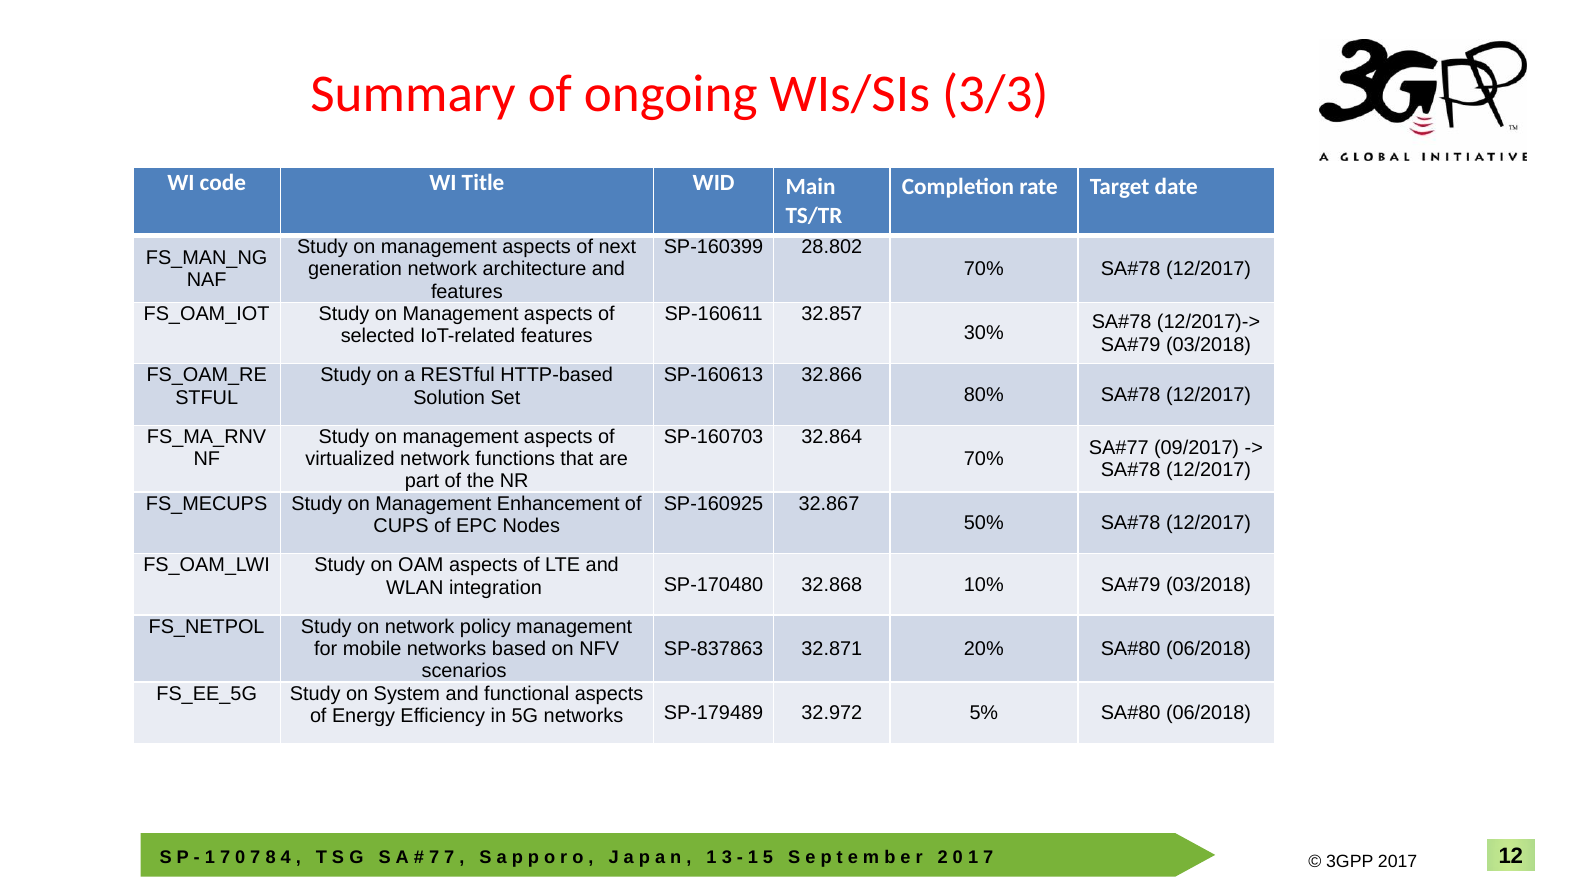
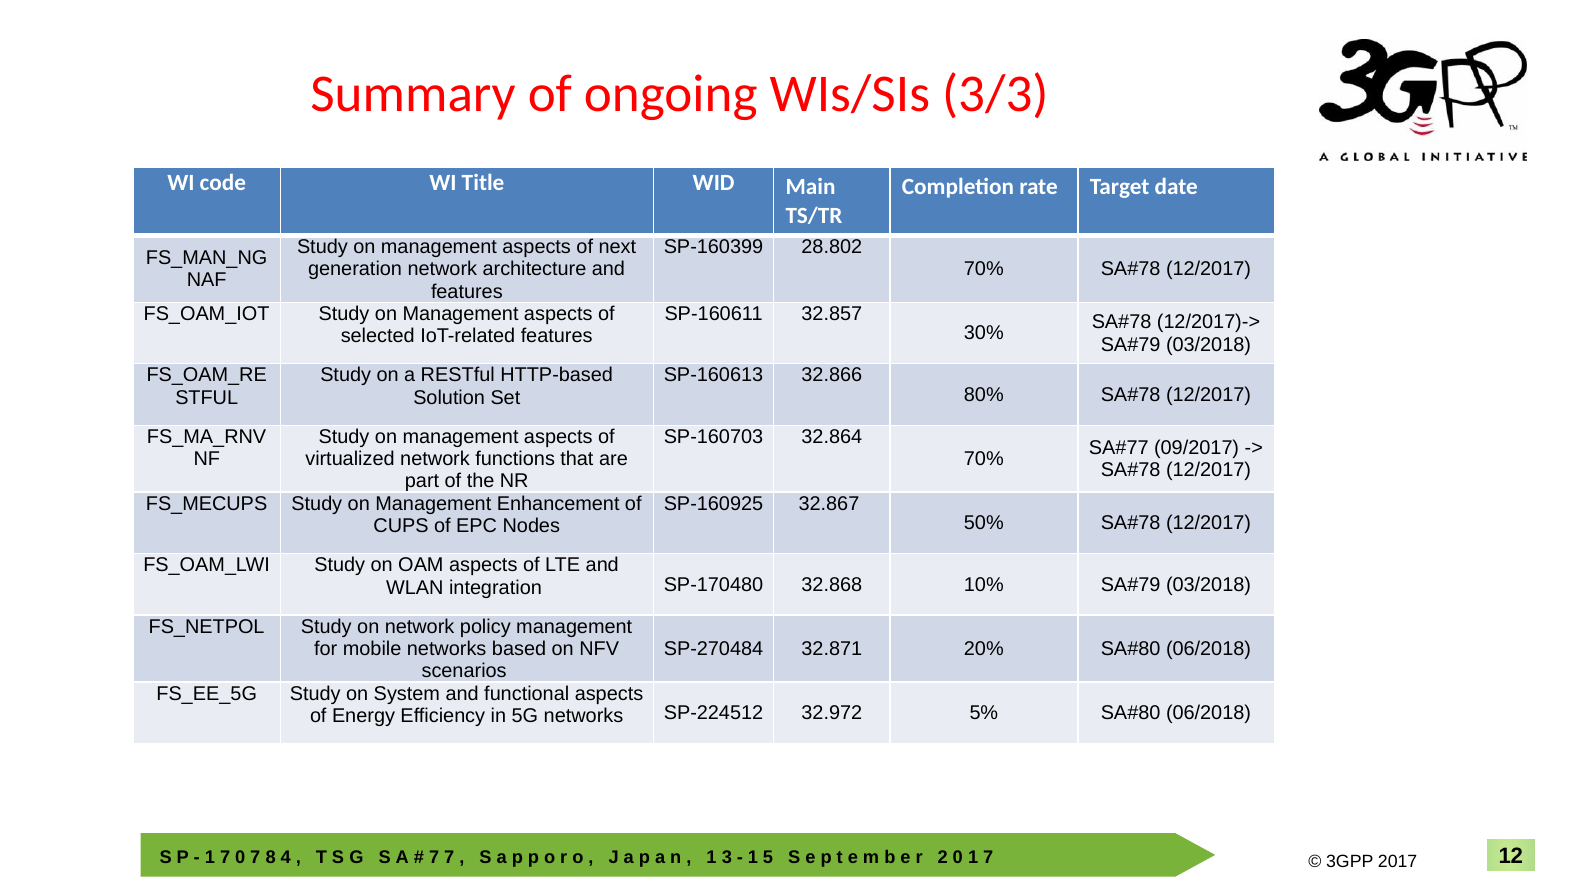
SP-837863: SP-837863 -> SP-270484 (714, 649)
SP-179489: SP-179489 -> SP-224512 (714, 713)
